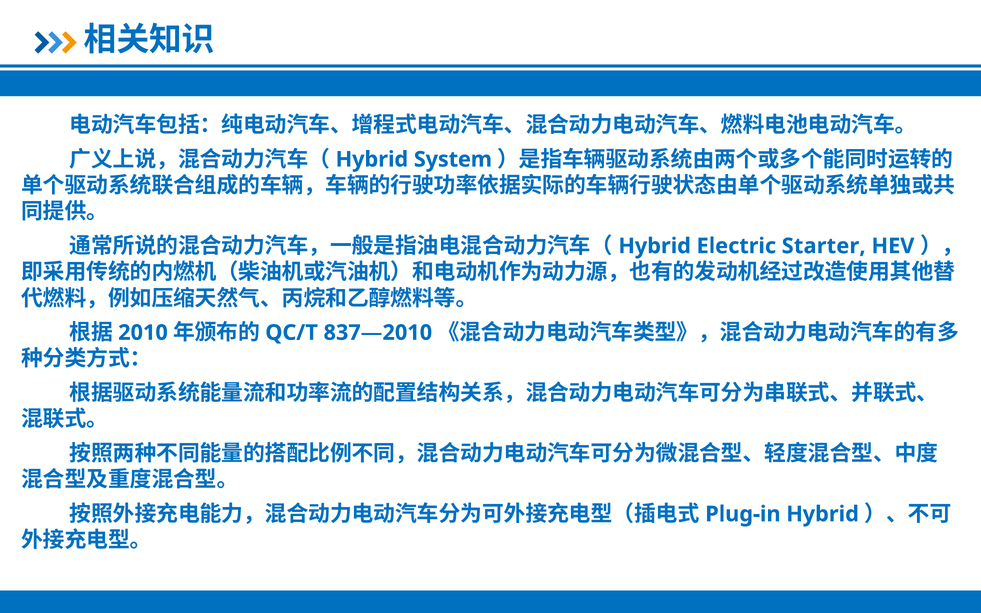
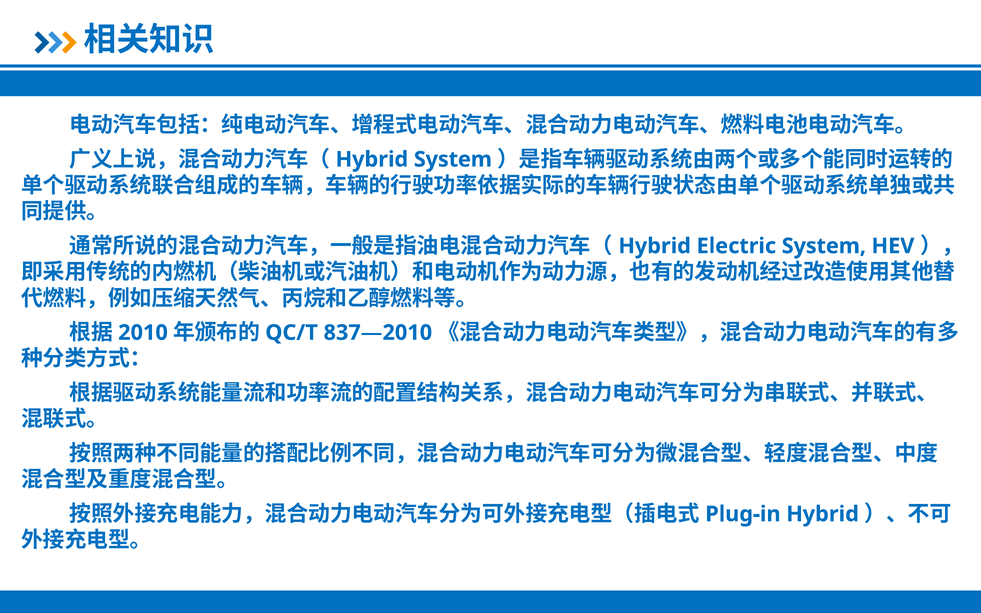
Electric Starter: Starter -> System (824, 246)
